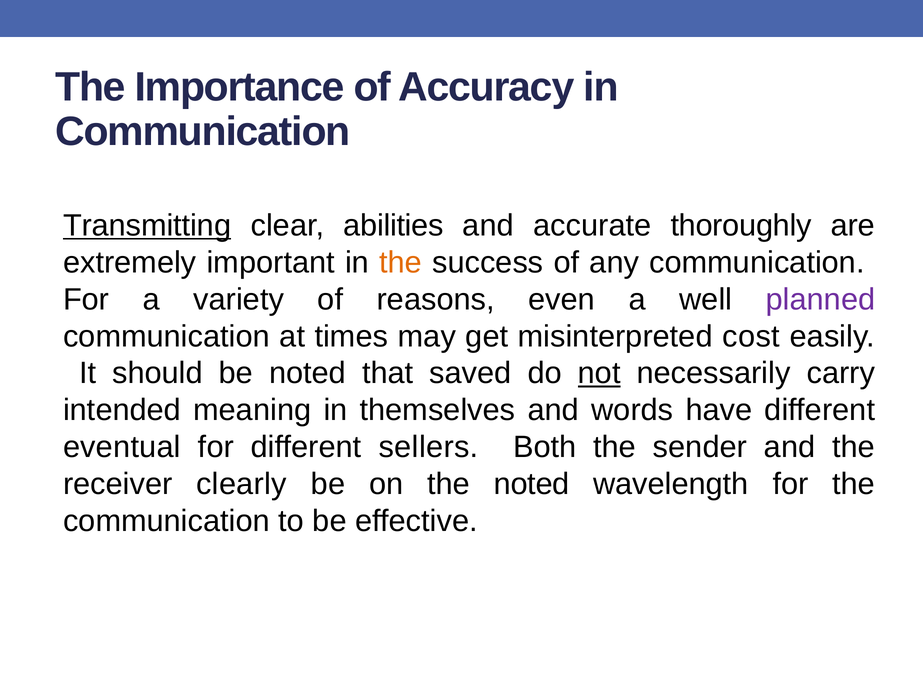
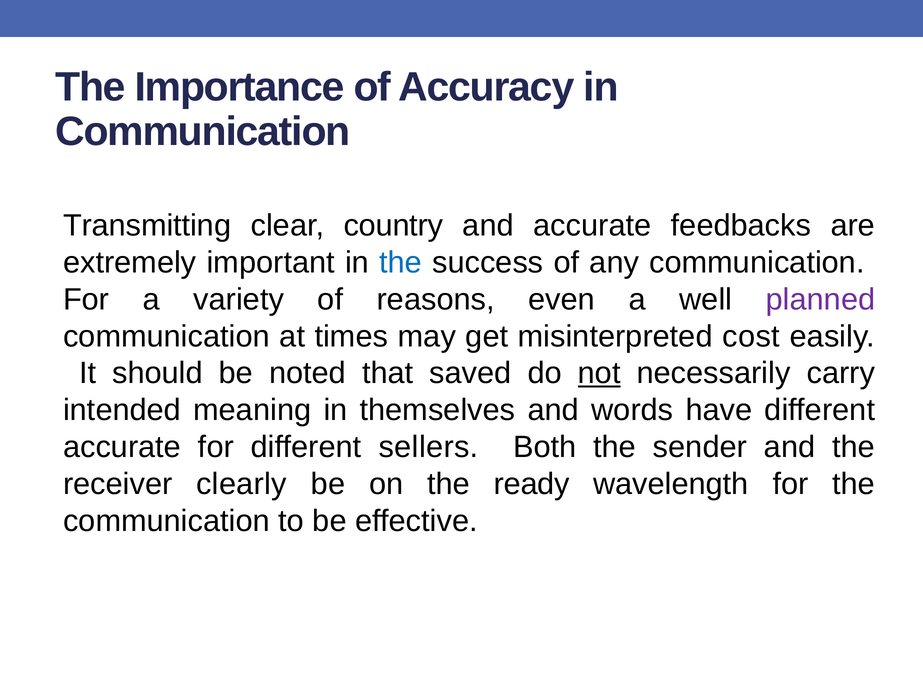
Transmitting underline: present -> none (147, 225)
abilities: abilities -> country (393, 225)
thoroughly: thoroughly -> feedbacks (741, 225)
the colour: orange -> blue (400, 262)
eventual: eventual -> accurate (122, 447)
the noted: noted -> ready (532, 484)
